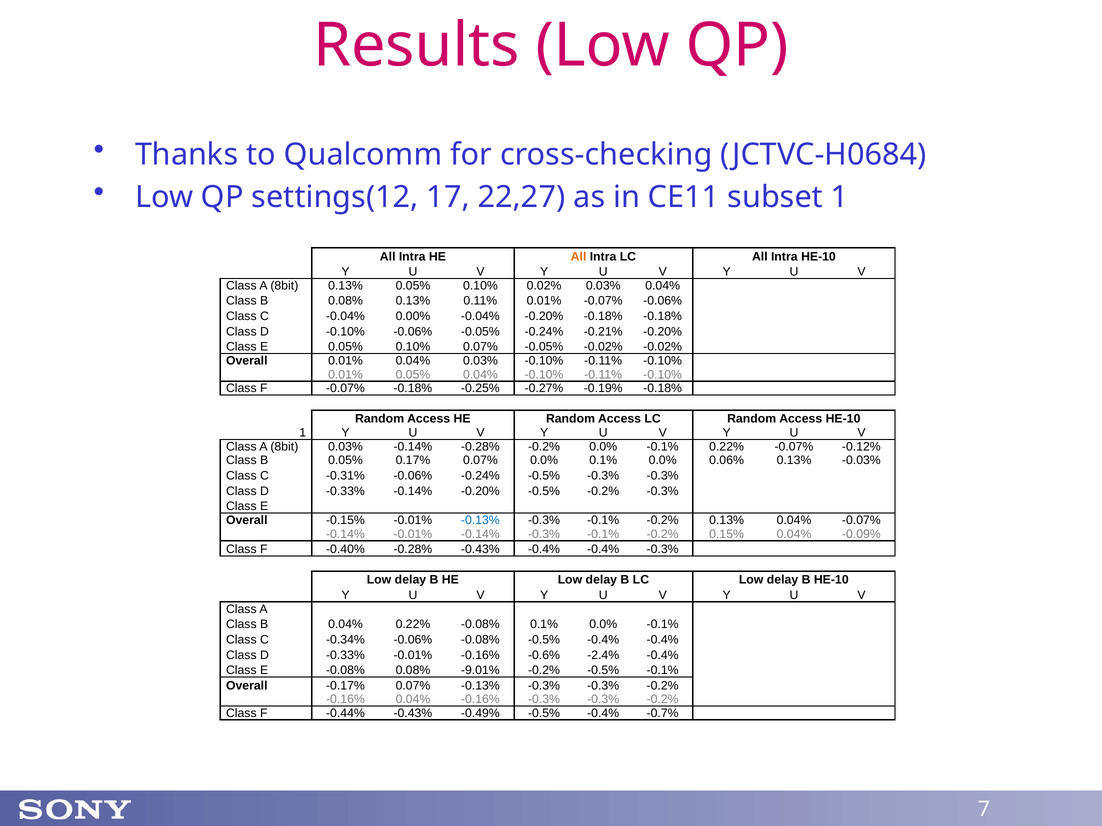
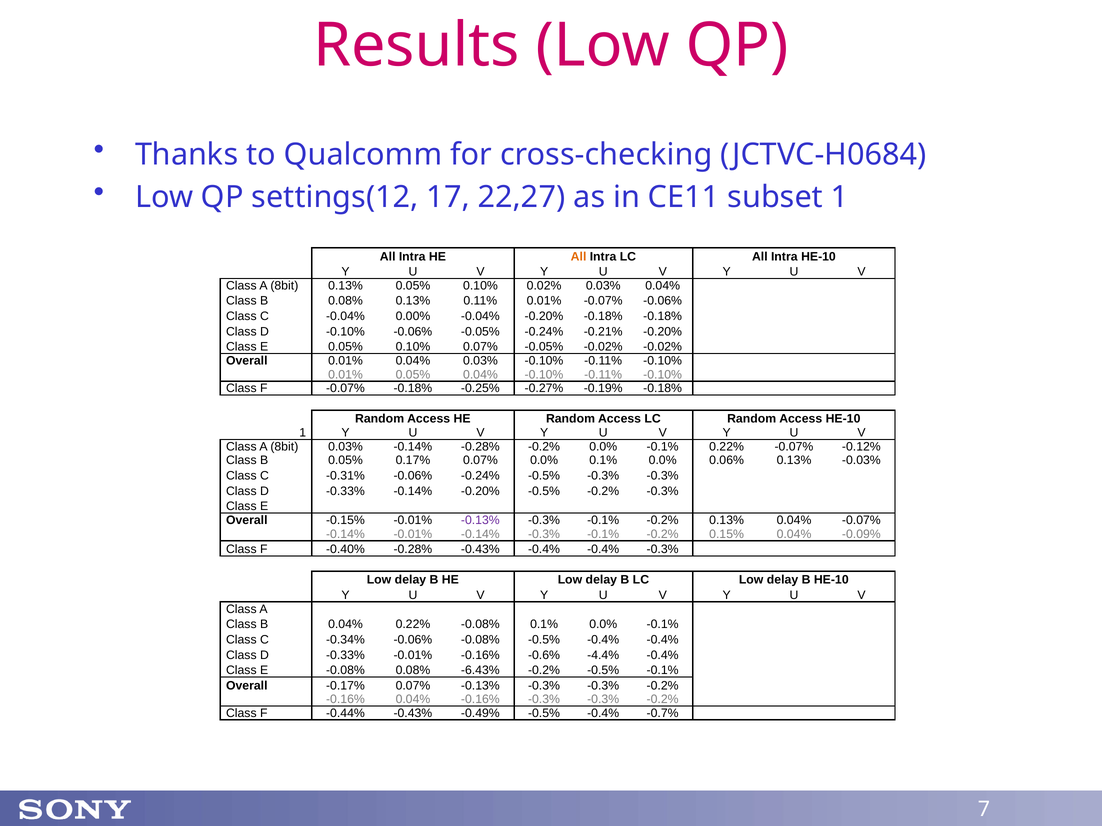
-0.13% colour: blue -> purple (480, 520)
-2.4%: -2.4% -> -4.4% (603, 655)
-9.01%: -9.01% -> -6.43% (480, 671)
